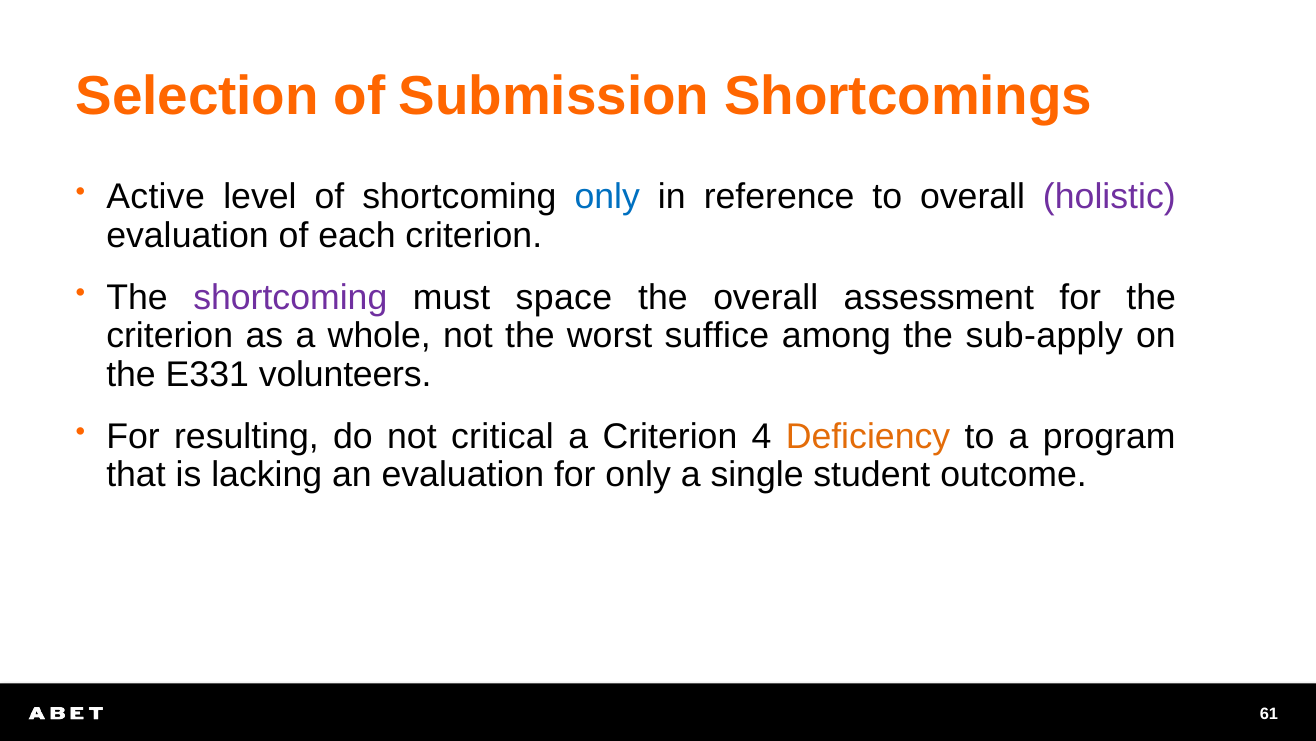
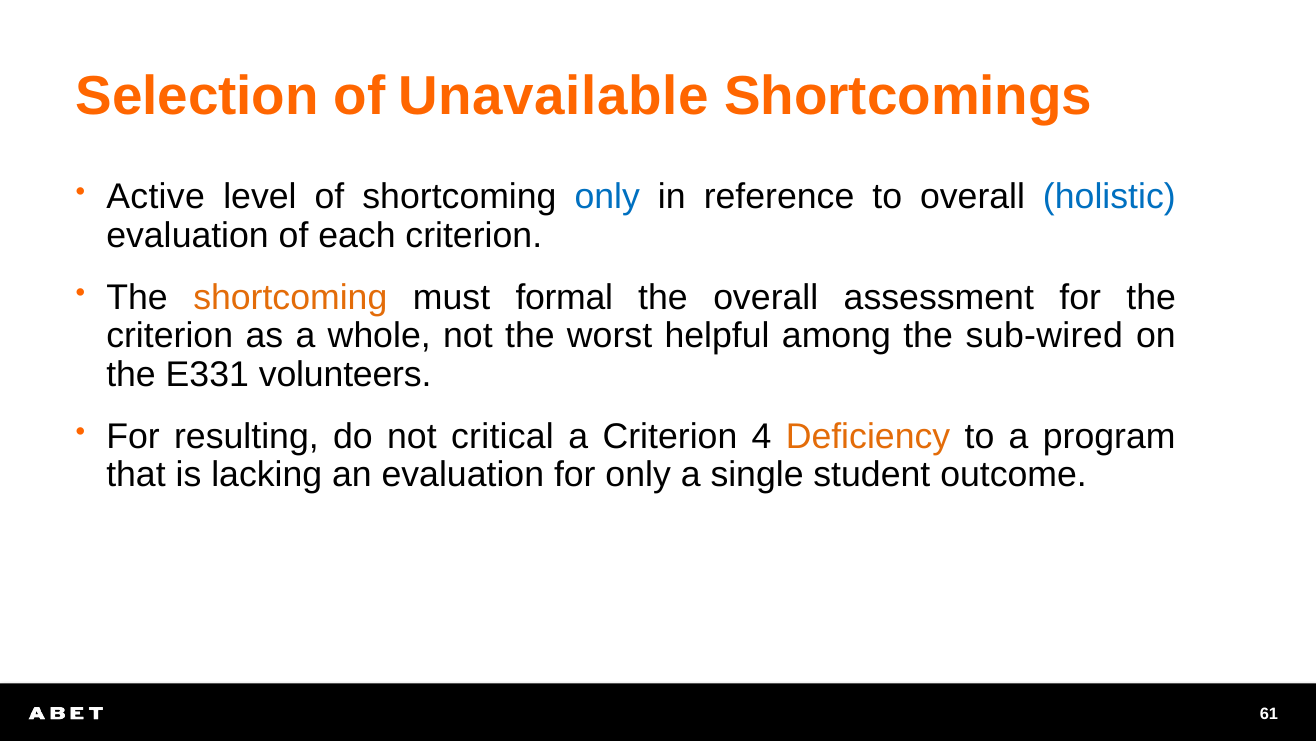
Submission: Submission -> Unavailable (554, 96)
holistic colour: purple -> blue (1109, 197)
shortcoming colour: purple -> orange (290, 297)
space: space -> formal (564, 297)
suffice: suffice -> helpful (717, 336)
sub-apply: sub-apply -> sub-wired (1044, 336)
